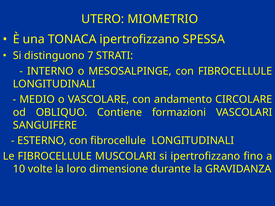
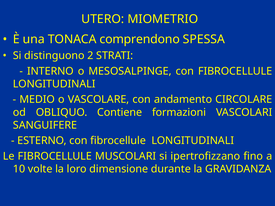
TONACA ipertrofizzano: ipertrofizzano -> comprendono (140, 39)
7: 7 -> 2 (90, 56)
